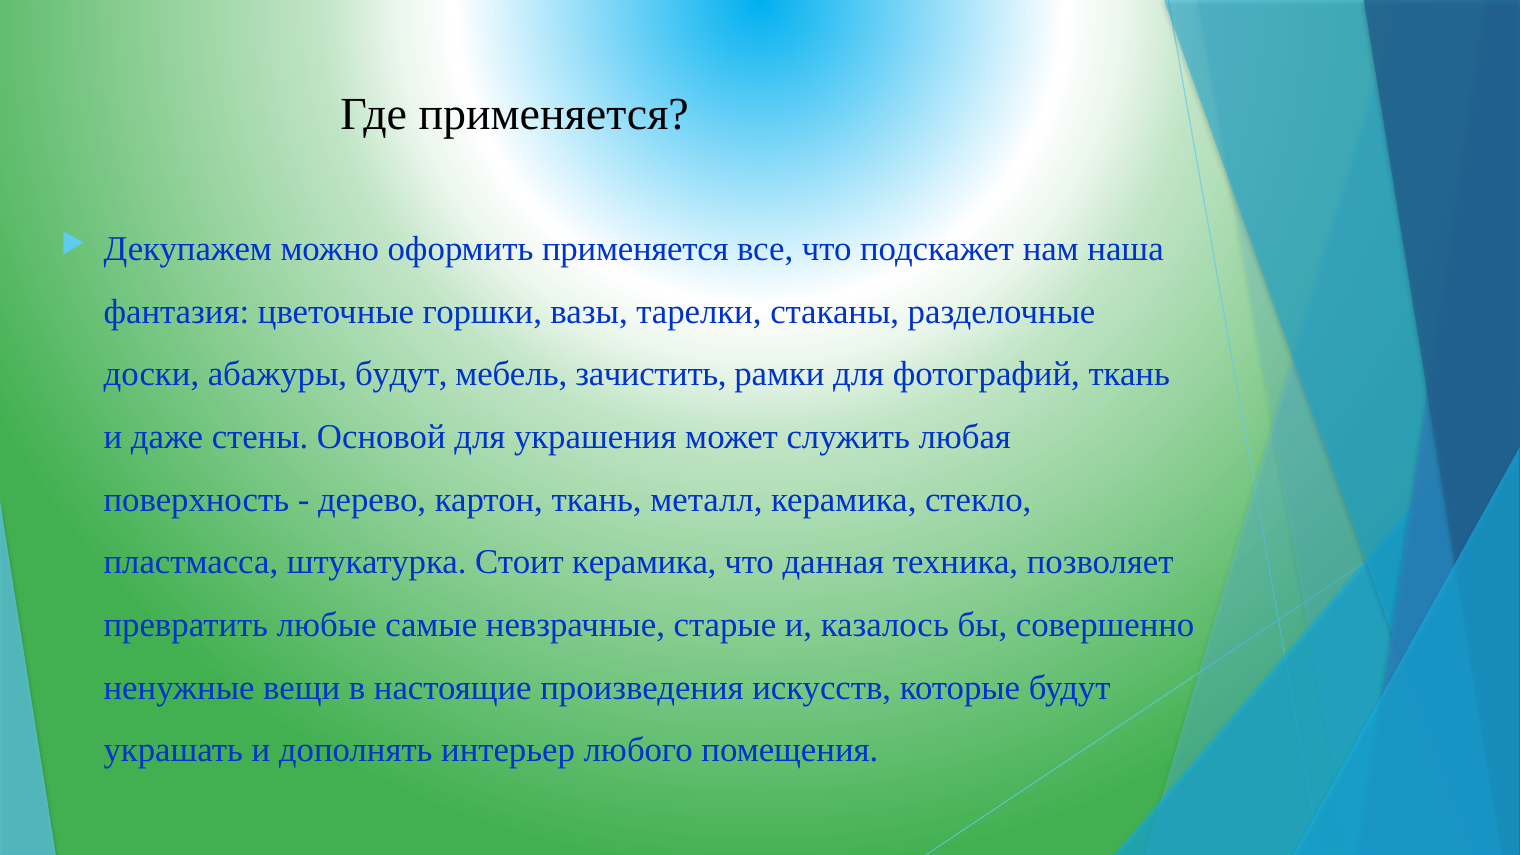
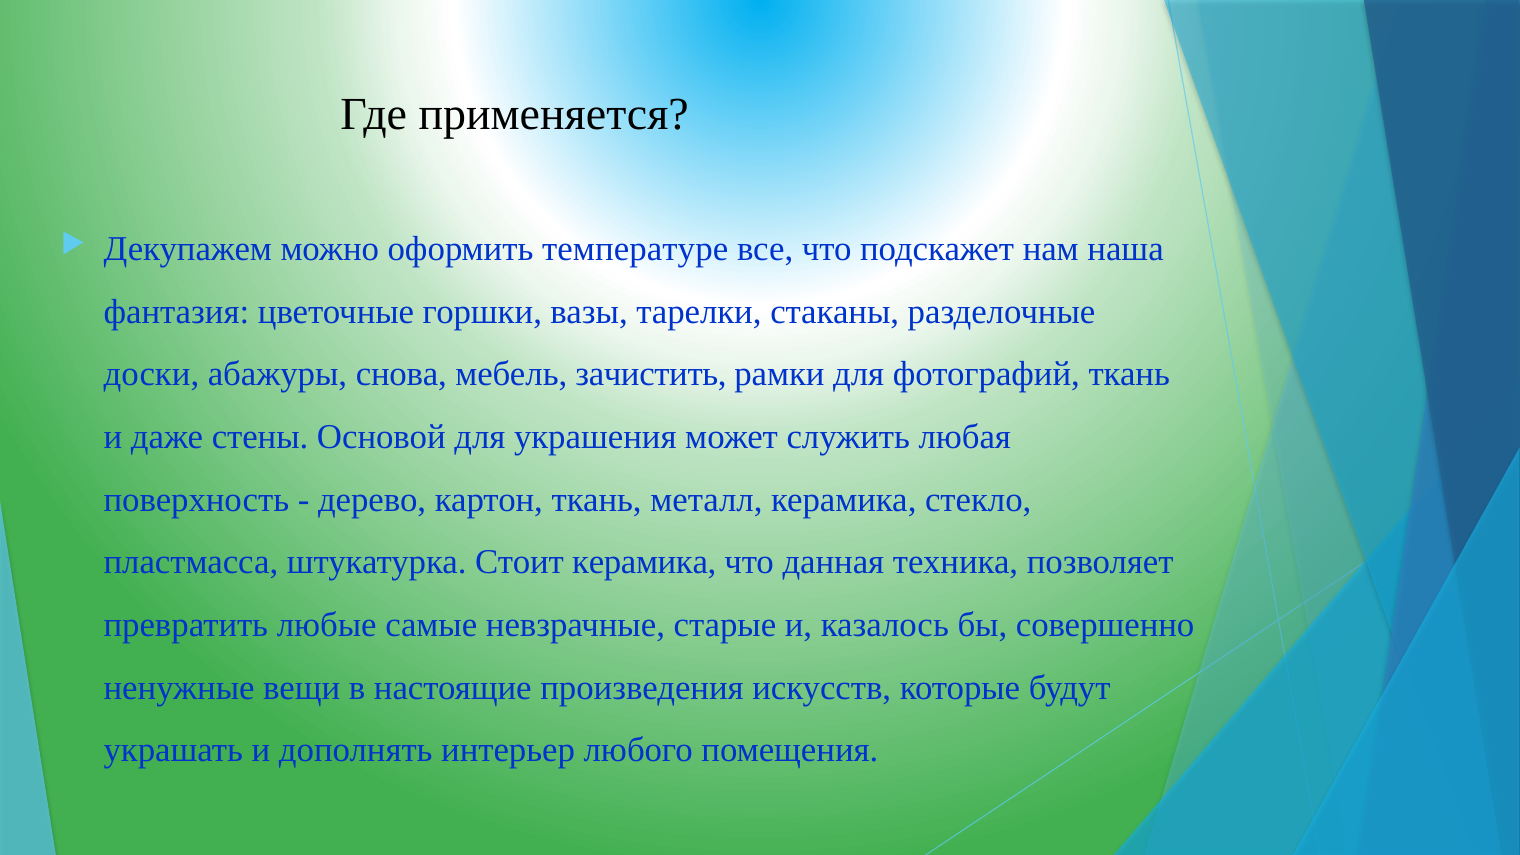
оформить применяется: применяется -> температуре (635, 249)
абажуры будут: будут -> снова (401, 374)
